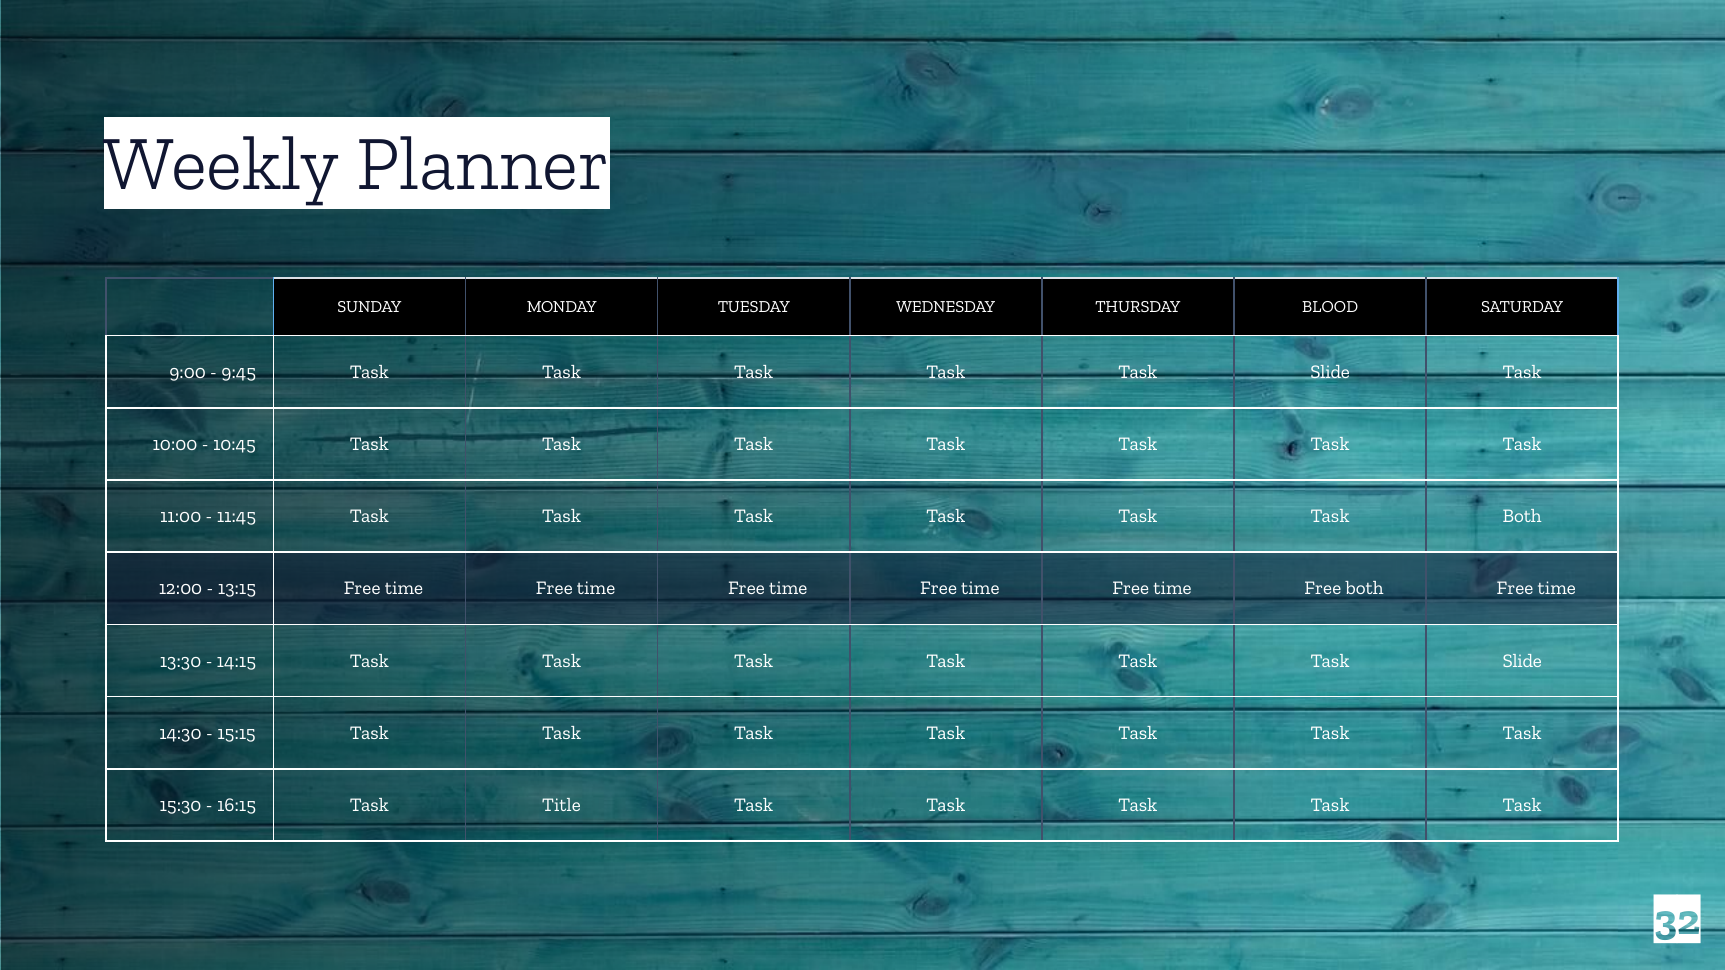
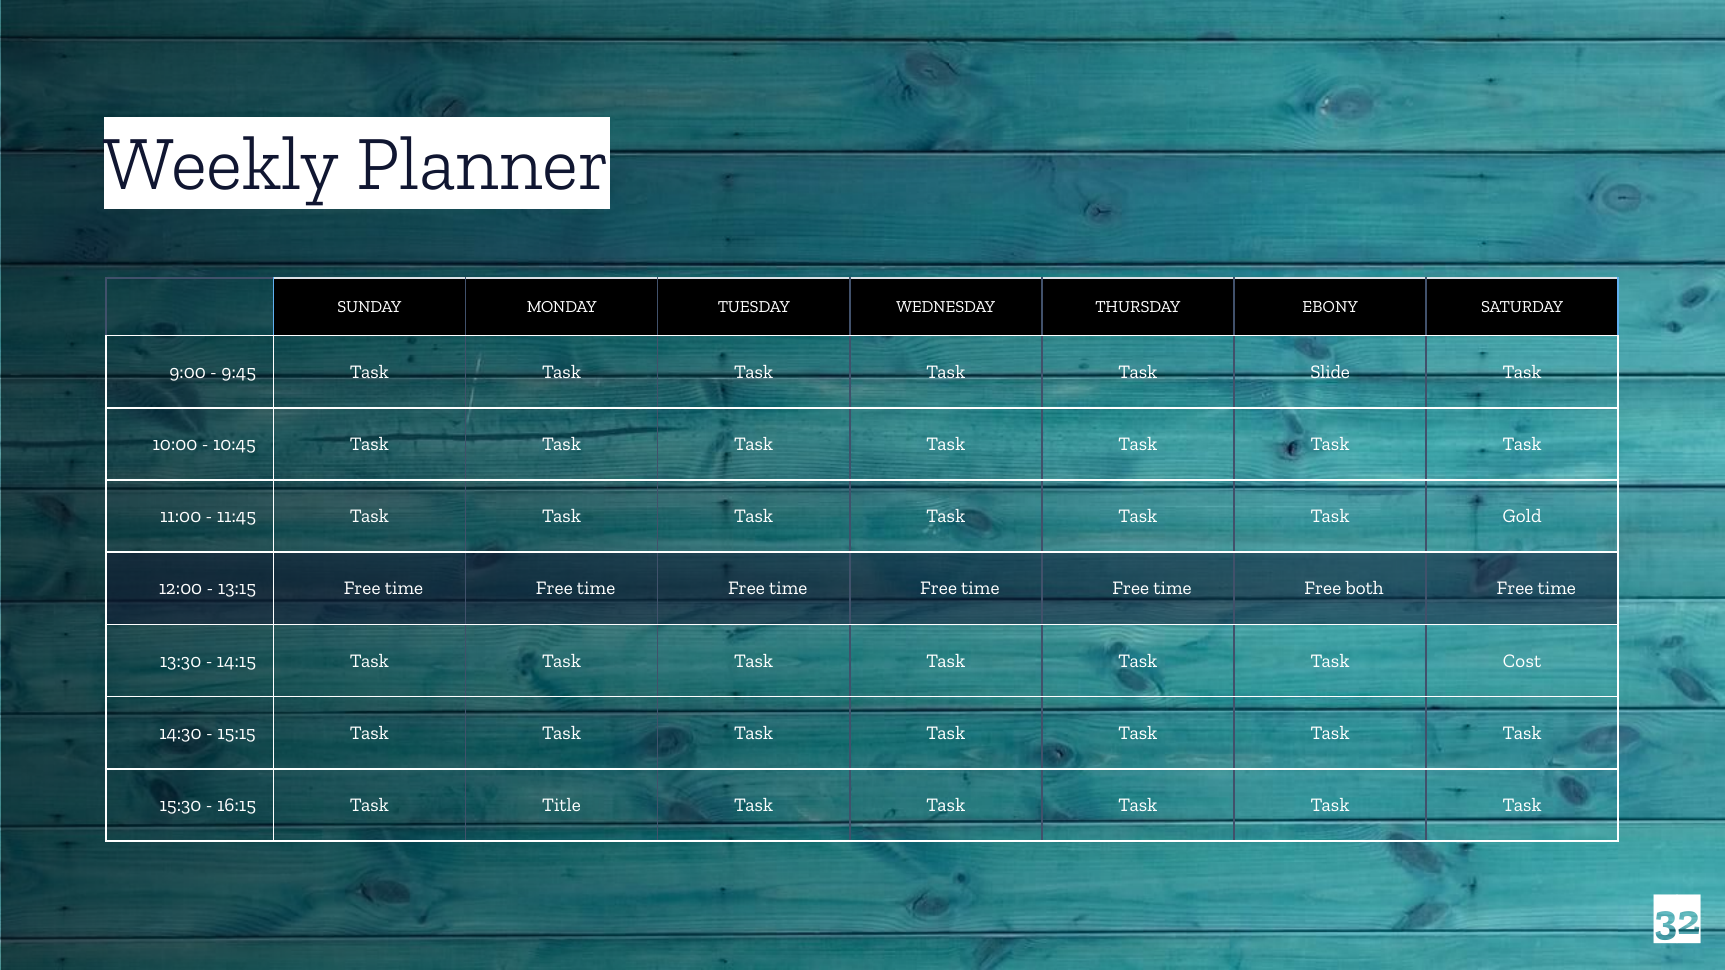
BLOOD: BLOOD -> EBONY (1330, 307)
Task Both: Both -> Gold (1522, 517)
Slide: Slide -> Cost (1522, 661)
